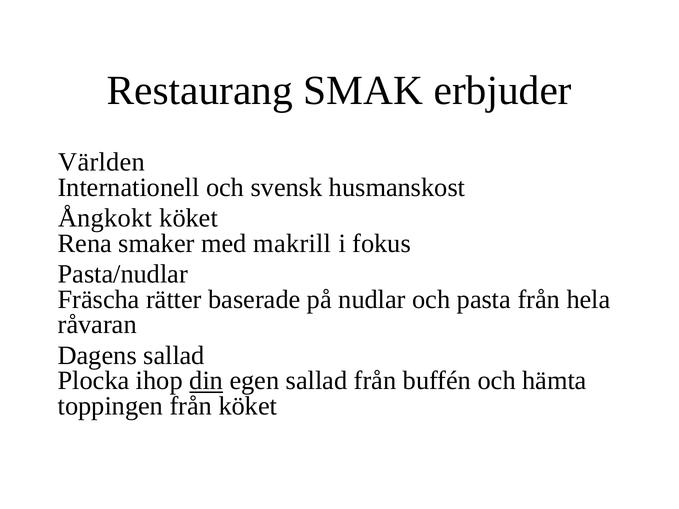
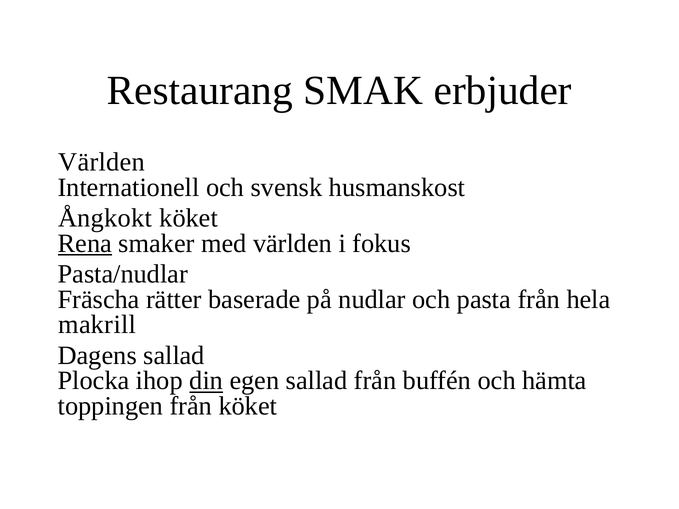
Rena underline: none -> present (85, 244)
med makrill: makrill -> världen (292, 244)
råvaran: råvaran -> makrill (97, 325)
